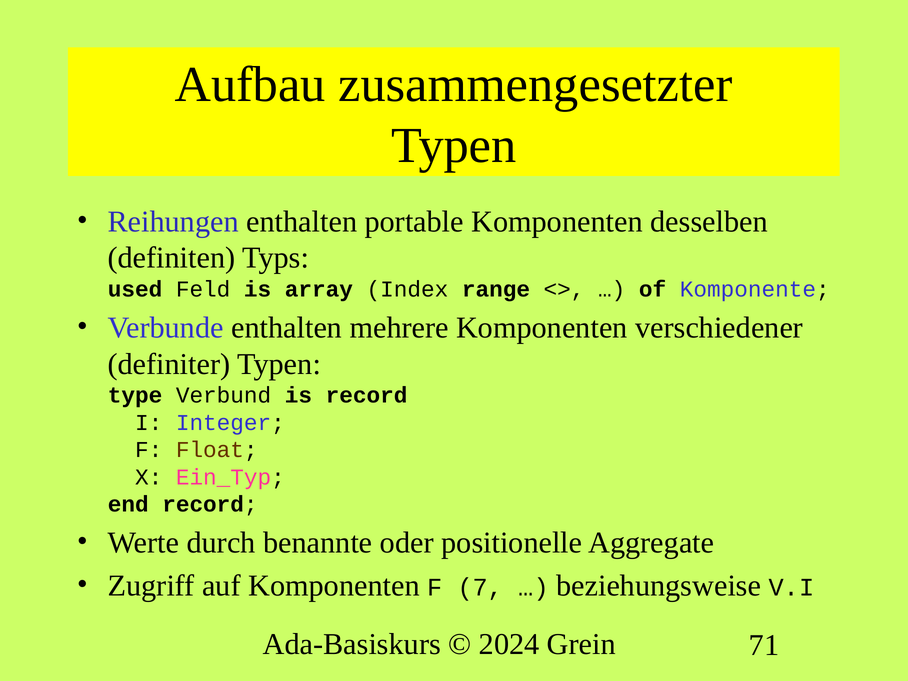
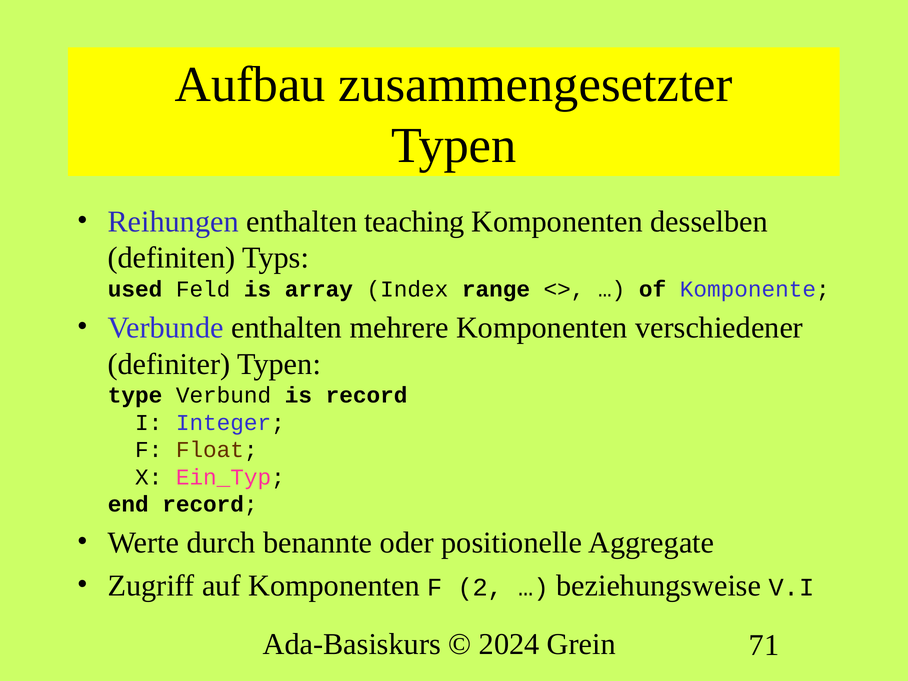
portable: portable -> teaching (414, 222)
7: 7 -> 2 (480, 587)
